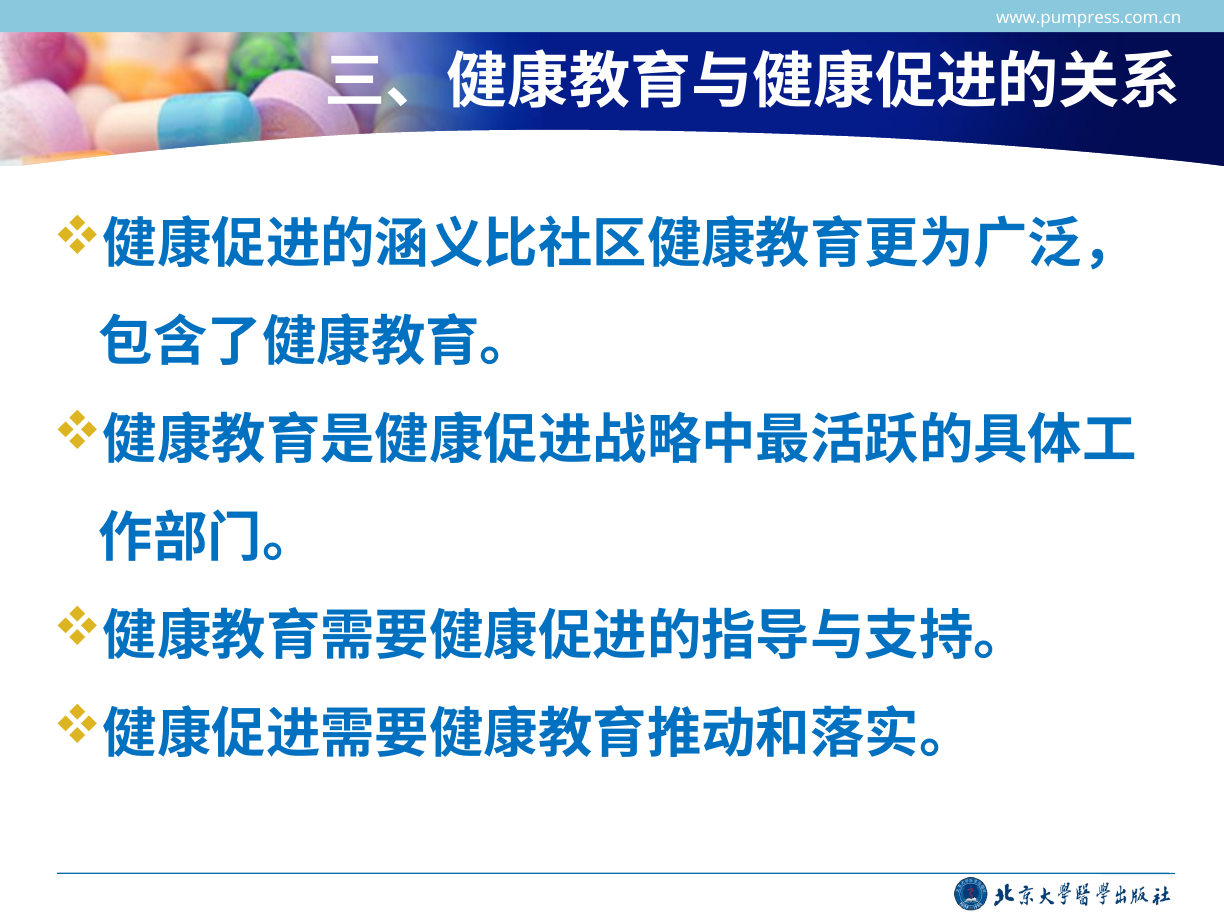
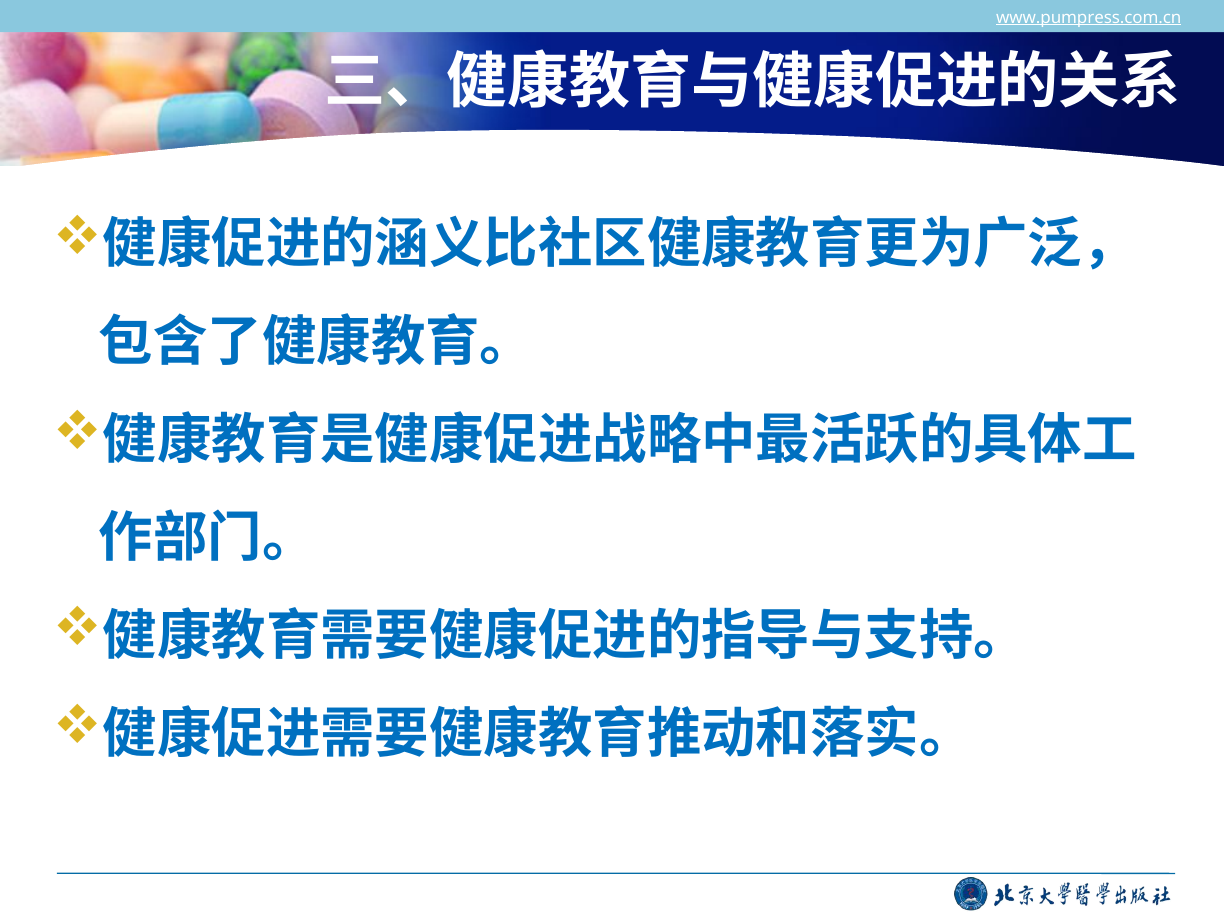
www.pumpress.com.cn underline: none -> present (1089, 18)
